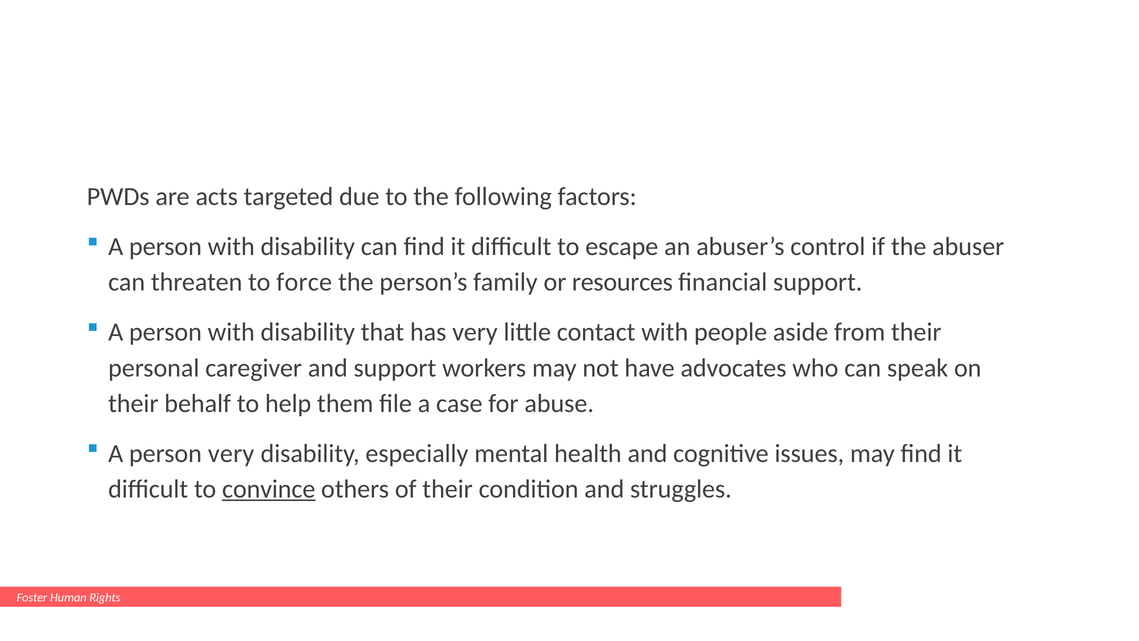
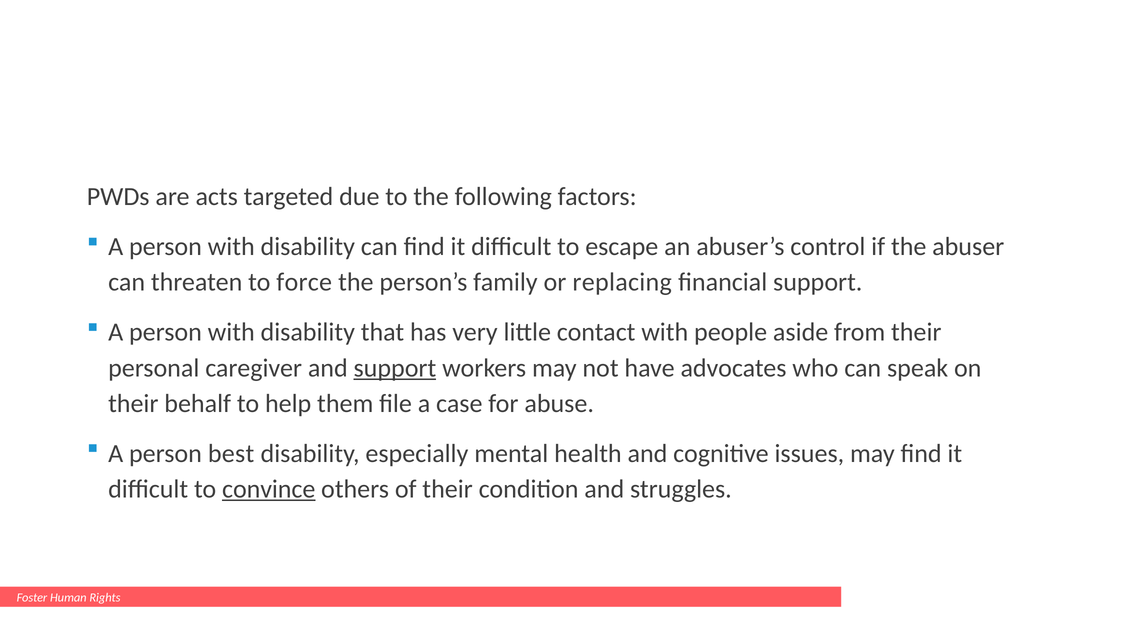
resources: resources -> replacing (622, 282)
support underline: none -> present (395, 368)
person very: very -> best (231, 453)
